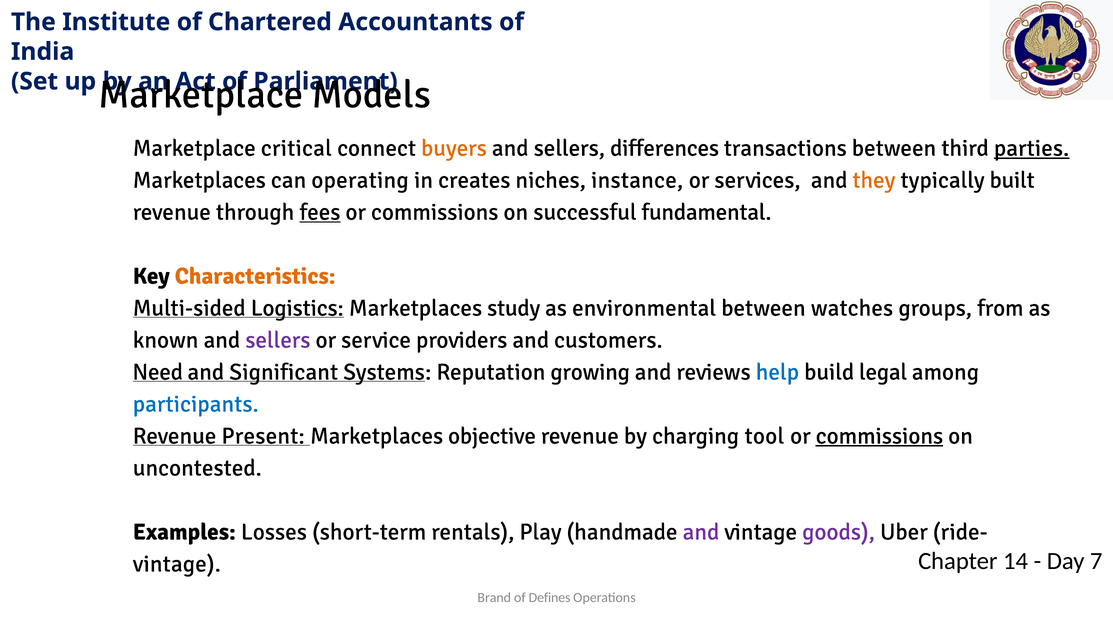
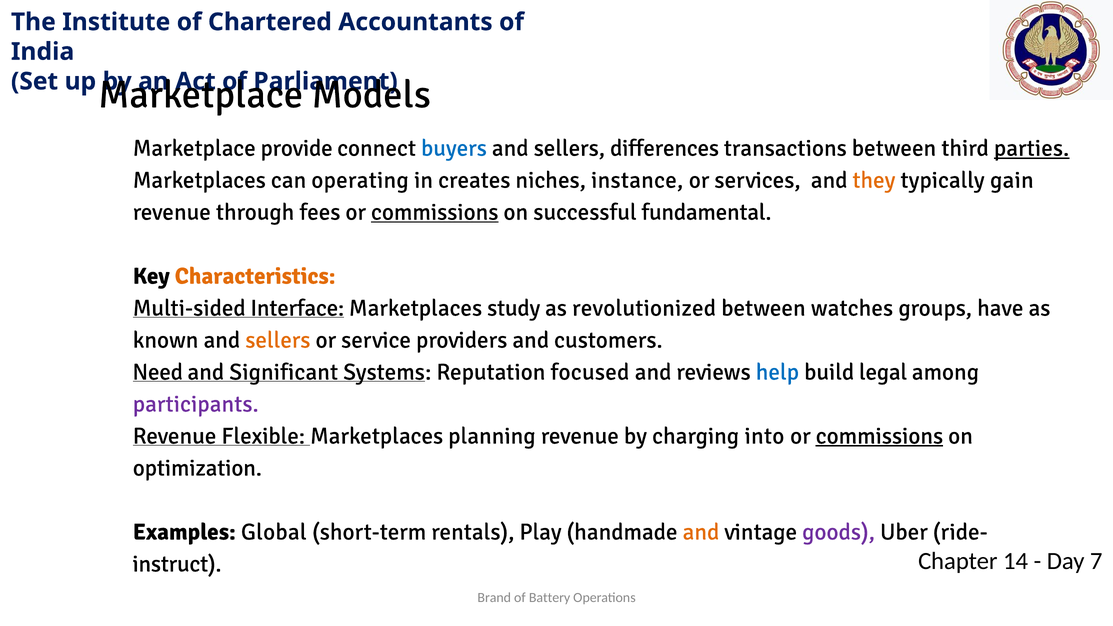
critical: critical -> provide (297, 148)
buyers colour: orange -> blue (454, 148)
built: built -> gain (1012, 180)
fees underline: present -> none (320, 212)
commissions underline: none -> present (435, 212)
Logistics: Logistics -> Interface (297, 308)
environmental: environmental -> revolutionized (644, 308)
from: from -> have (1000, 308)
sellers colour: purple -> orange (278, 340)
growing: growing -> focused (590, 372)
participants colour: blue -> purple (196, 404)
Present: Present -> Flexible (263, 436)
objective: objective -> planning (492, 436)
tool: tool -> into (764, 436)
uncontested: uncontested -> optimization (197, 468)
Losses: Losses -> Global (274, 532)
and colour: purple -> orange (701, 532)
vintage: vintage -> instruct (177, 564)
Defines: Defines -> Battery (550, 598)
